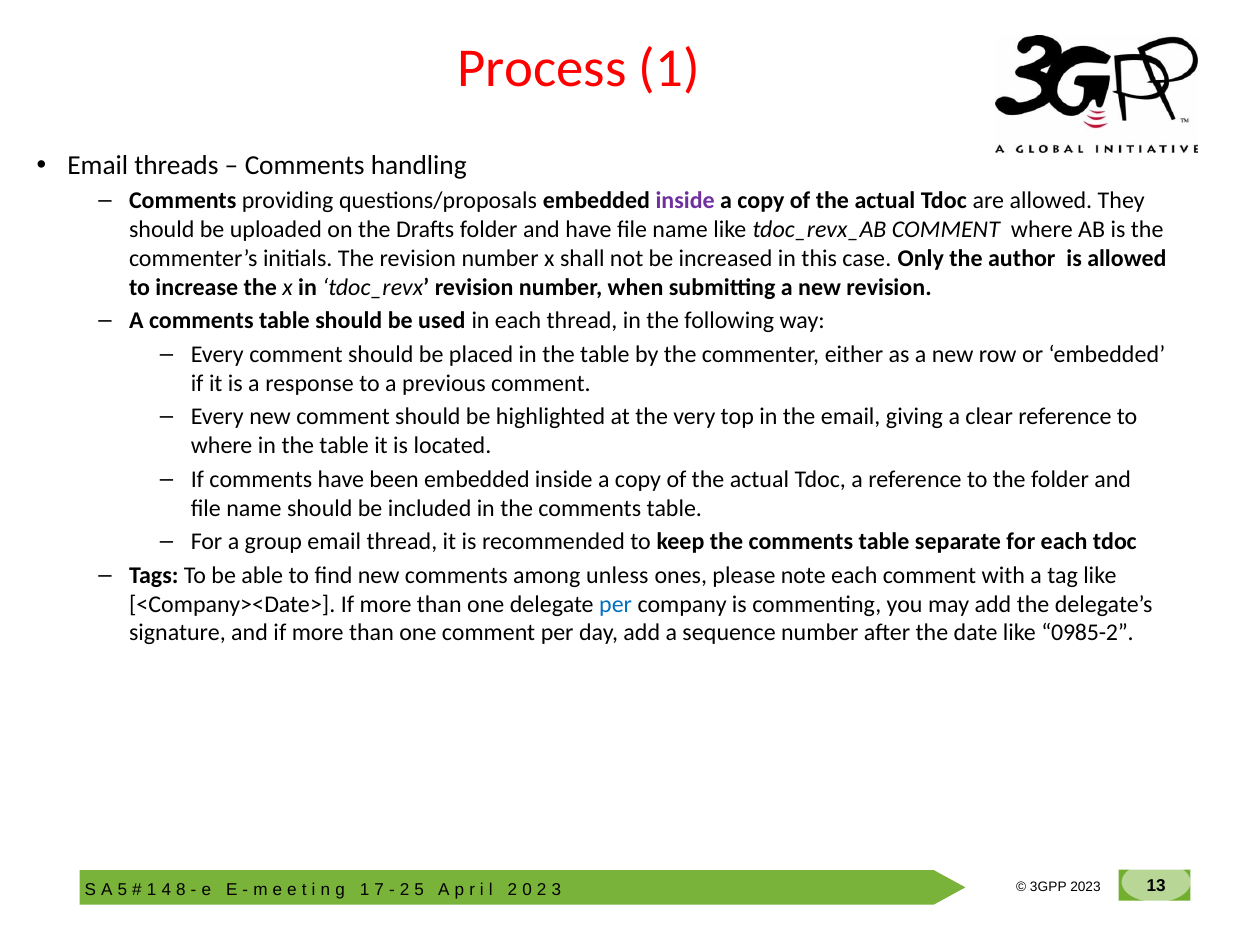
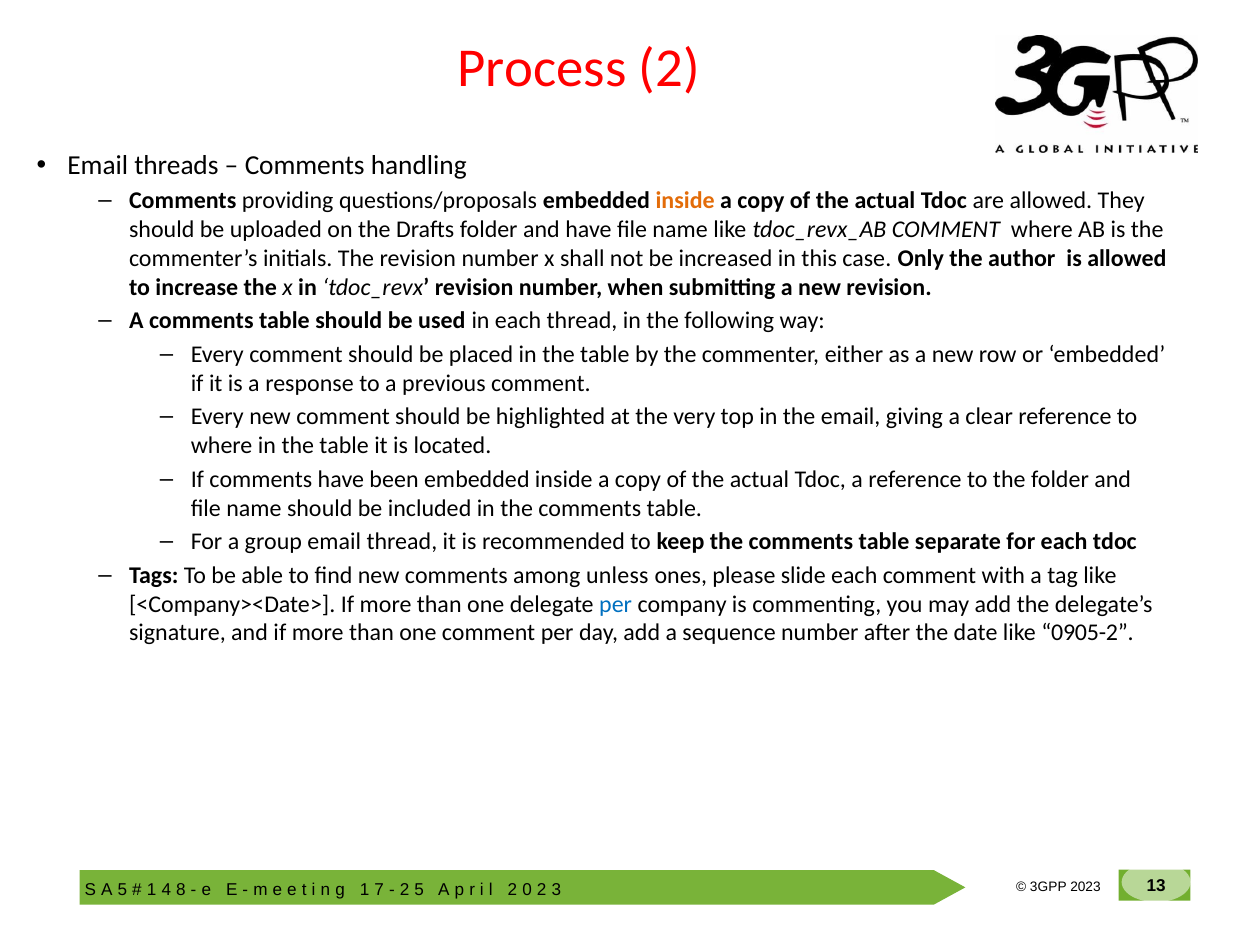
Process 1: 1 -> 2 (669, 68)
inside colour: purple -> orange (685, 201)
note: note -> slide (803, 575)
0985-2: 0985-2 -> 0905-2 (1087, 633)
